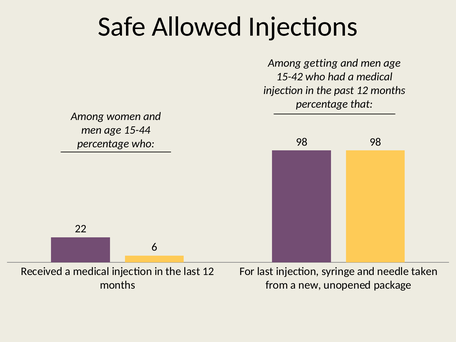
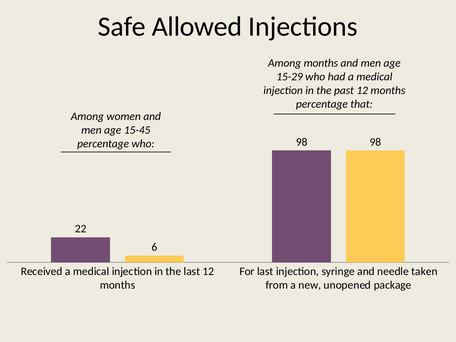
Among getting: getting -> months (321, 63)
15-42: 15-42 -> 15-29 (290, 77)
15-44: 15-44 -> 15-45 (137, 130)
